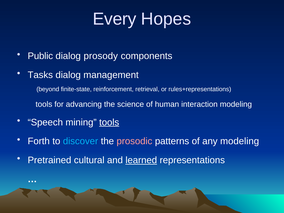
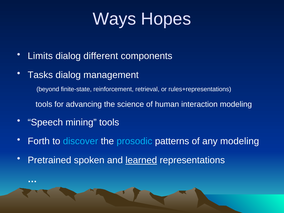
Every: Every -> Ways (114, 19)
Public: Public -> Limits (40, 56)
prosody: prosody -> different (101, 56)
tools underline: present -> none (109, 122)
prosodic colour: pink -> light blue (134, 141)
cultural: cultural -> spoken (89, 160)
